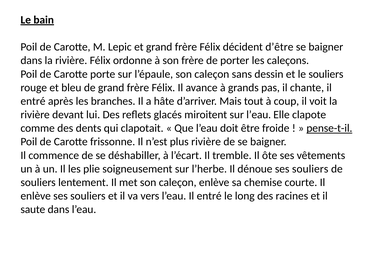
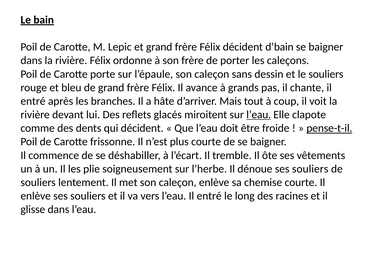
d’être: d’être -> d’bain (279, 47)
l’eau underline: none -> present (259, 115)
qui clapotait: clapotait -> décident (142, 128)
plus rivière: rivière -> courte (206, 142)
saute: saute -> glisse (33, 210)
